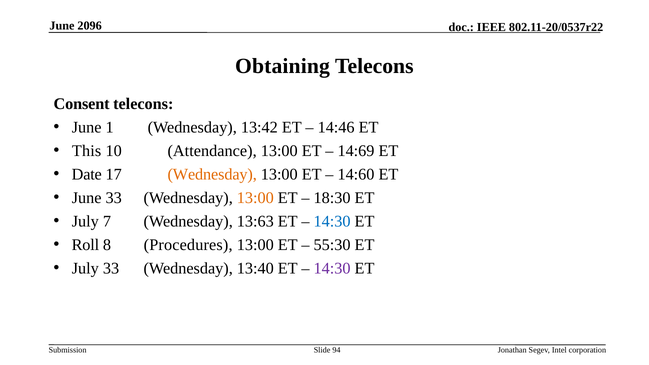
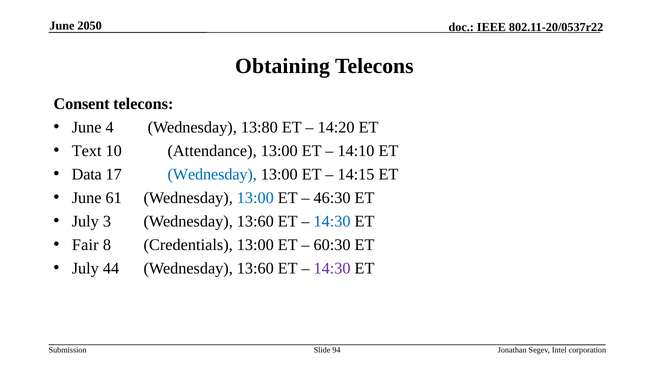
2096: 2096 -> 2050 (90, 26)
1: 1 -> 4 (110, 127)
13:42: 13:42 -> 13:80 (259, 127)
14:46: 14:46 -> 14:20 (336, 127)
This: This -> Text (87, 151)
14:69: 14:69 -> 14:10 (356, 151)
Date: Date -> Data (87, 174)
Wednesday colour: orange -> blue (212, 174)
14:60: 14:60 -> 14:15 (356, 174)
June 33: 33 -> 61 (114, 198)
13:00 colour: orange -> blue (255, 198)
18:30: 18:30 -> 46:30 (332, 198)
7: 7 -> 3 (107, 222)
13:63: 13:63 -> 13:60 (255, 222)
Roll: Roll -> Fair (85, 245)
Procedures: Procedures -> Credentials (188, 245)
55:30: 55:30 -> 60:30 (332, 245)
July 33: 33 -> 44 (111, 269)
13:40: 13:40 -> 13:60 (255, 269)
